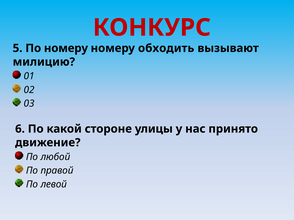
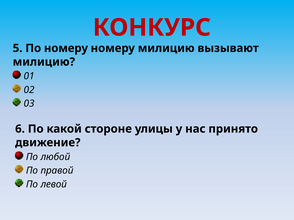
номеру обходить: обходить -> милицию (166, 48)
